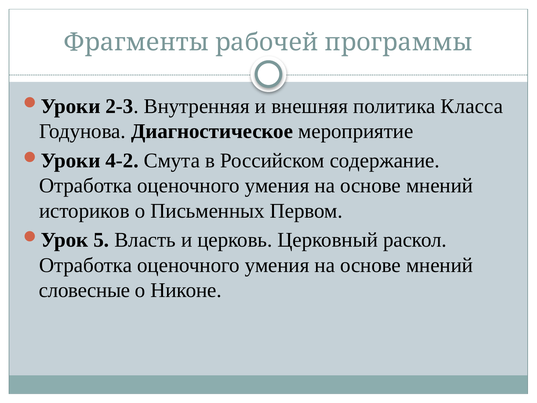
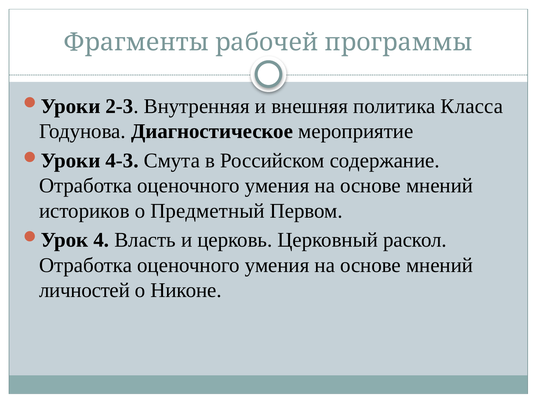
4-2: 4-2 -> 4-3 (122, 161)
Письменных: Письменных -> Предметный (208, 211)
5: 5 -> 4 (101, 240)
словесные: словесные -> личностей (84, 290)
